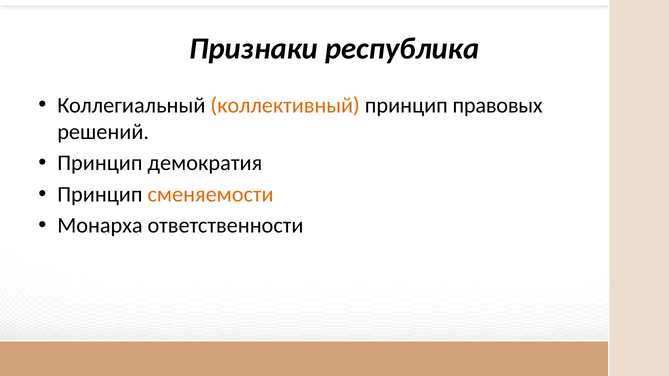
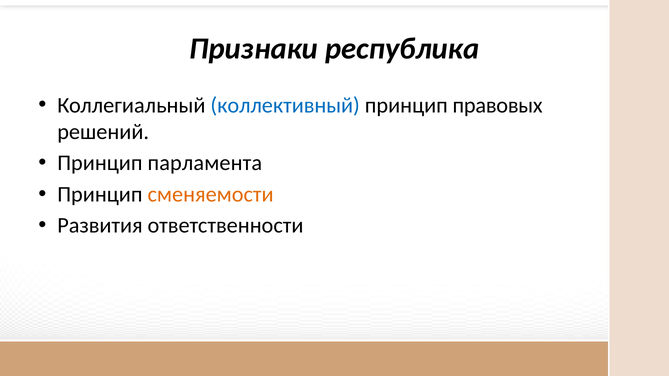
коллективный colour: orange -> blue (285, 105)
демократия: демократия -> парламента (205, 163)
Монарха: Монарха -> Развития (100, 226)
